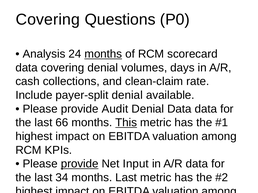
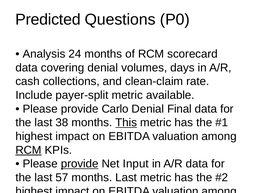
Covering: Covering -> Predicted (48, 20)
months underline: present -> none (103, 54)
payer-split denial: denial -> metric (127, 95)
Audit: Audit -> Carlo (115, 109)
Denial Data: Data -> Final (179, 109)
66: 66 -> 38 (62, 123)
RCM underline: none -> present (28, 150)
34: 34 -> 57 (62, 178)
